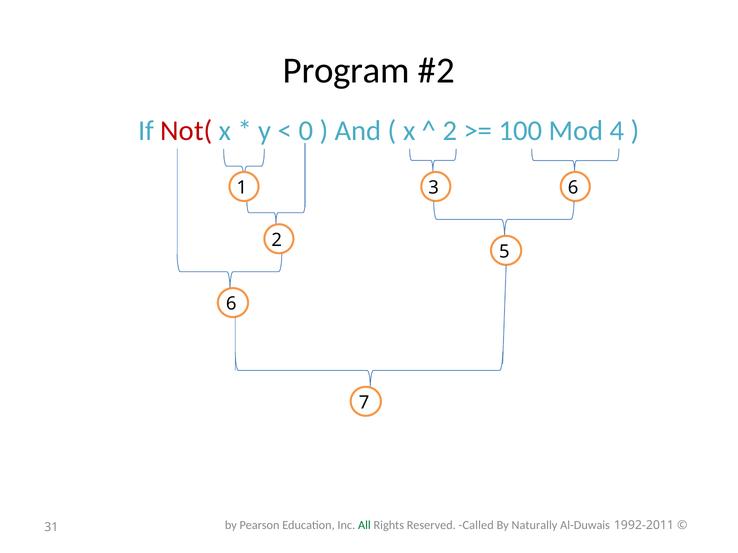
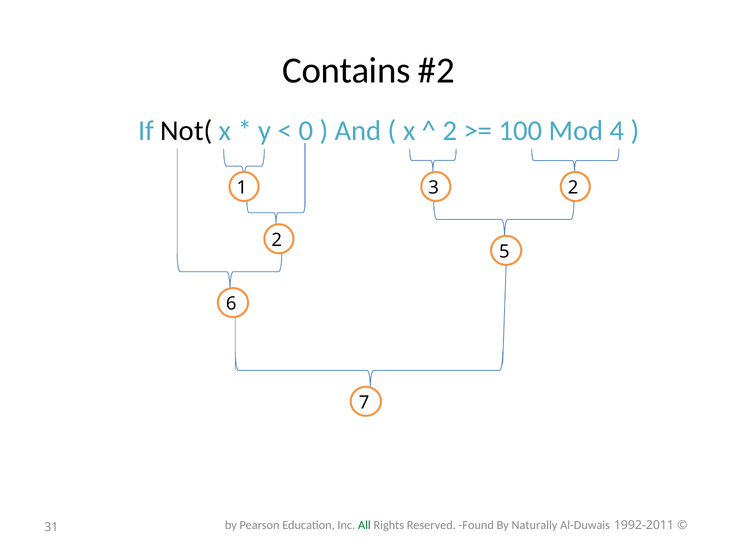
Program: Program -> Contains (346, 71)
Not( colour: red -> black (186, 131)
3 6: 6 -> 2 (573, 188)
Called: Called -> Found (476, 526)
